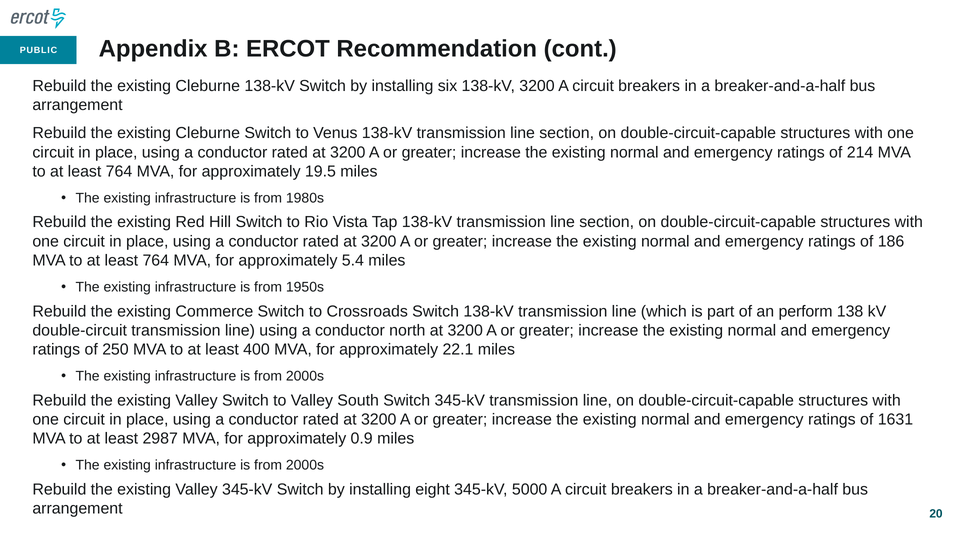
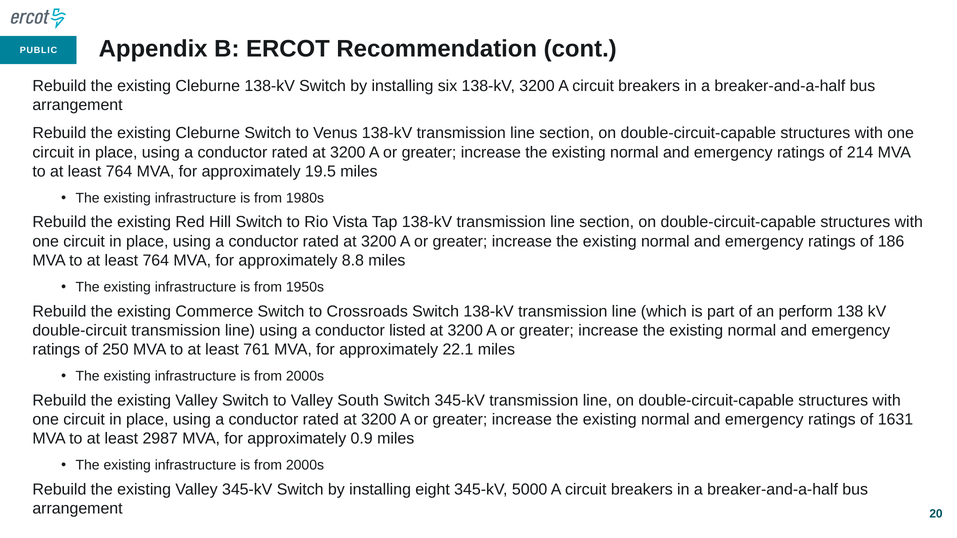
5.4: 5.4 -> 8.8 (353, 261)
north: north -> listed (407, 331)
400: 400 -> 761 (256, 350)
